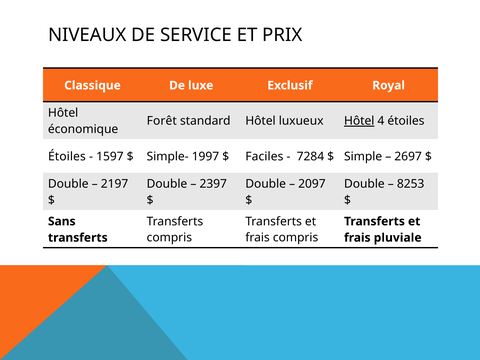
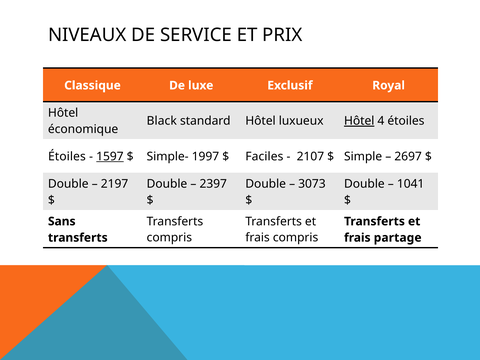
Forêt: Forêt -> Black (162, 121)
1597 underline: none -> present (110, 157)
7284: 7284 -> 2107 (310, 157)
2097: 2097 -> 3073 (312, 184)
8253: 8253 -> 1041 (411, 184)
pluviale: pluviale -> partage (398, 238)
